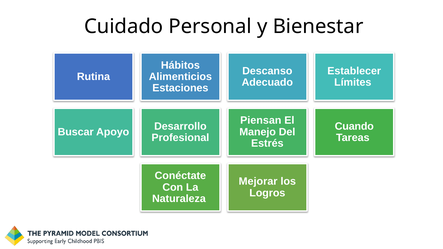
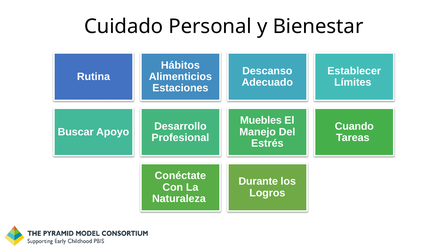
Piensan: Piensan -> Muebles (261, 121)
Mejorar: Mejorar -> Durante (258, 182)
